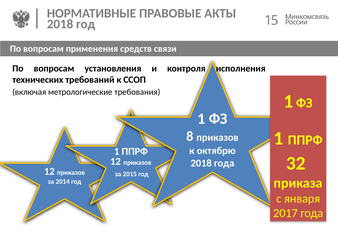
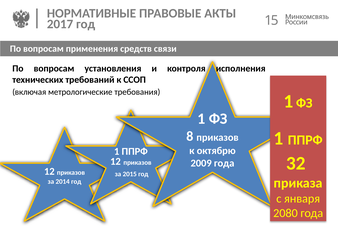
2018: 2018 -> 2017 (60, 24)
2018: 2018 -> 2009 (201, 163)
2017: 2017 -> 2080 (285, 213)
